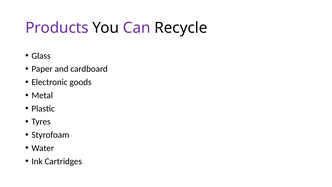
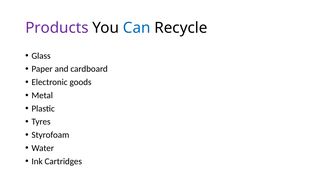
Can colour: purple -> blue (137, 28)
